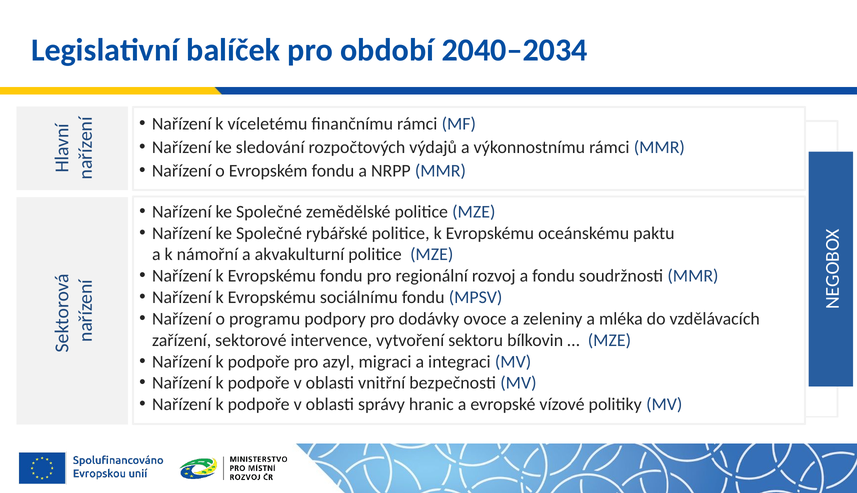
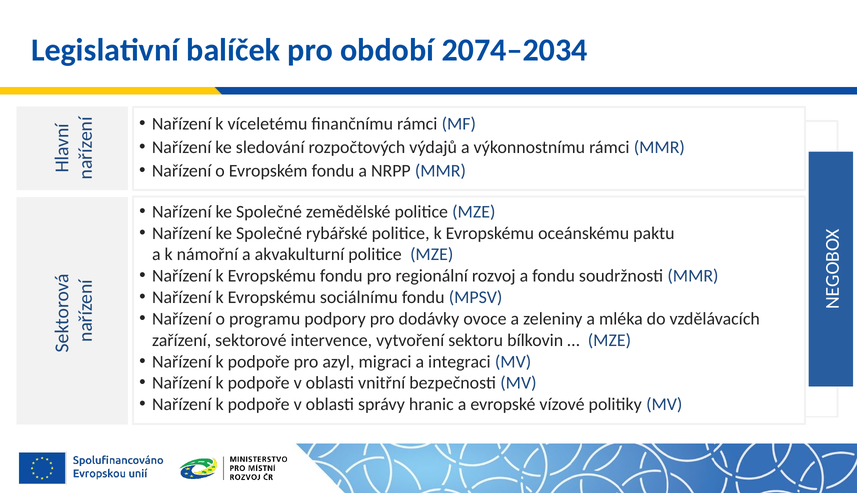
2040–2034: 2040–2034 -> 2074–2034 (515, 50)
